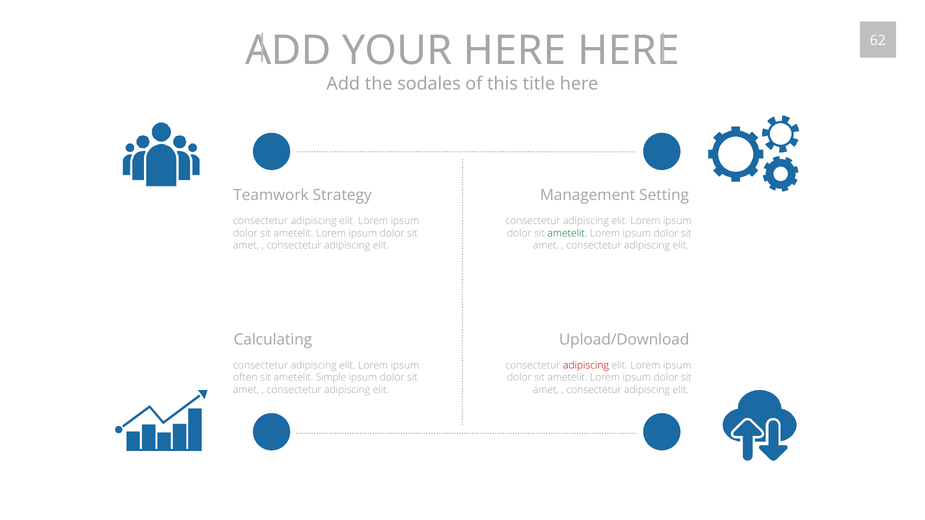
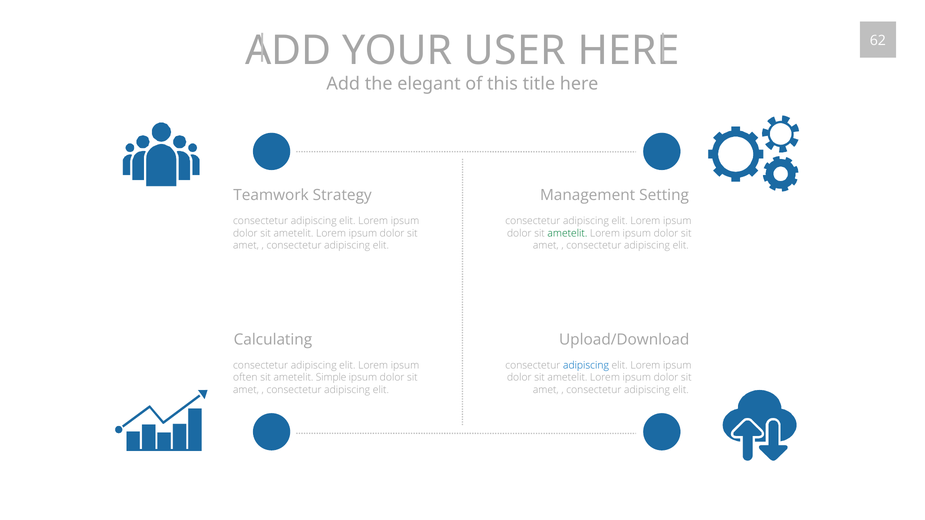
YOUR HERE: HERE -> USER (515, 50)
sodales: sodales -> elegant (429, 84)
adipiscing colour: red -> blue (586, 365)
